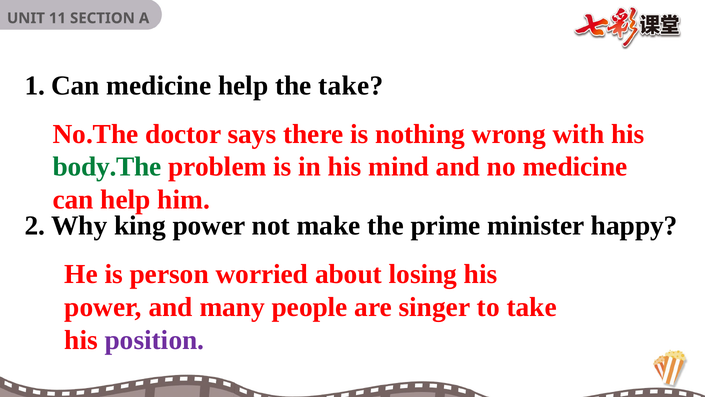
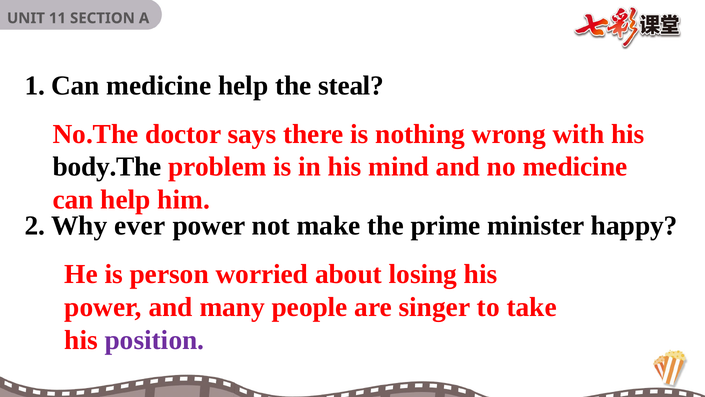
the take: take -> steal (351, 86)
body.The colour: green -> black (107, 167)
king: king -> ever (140, 225)
